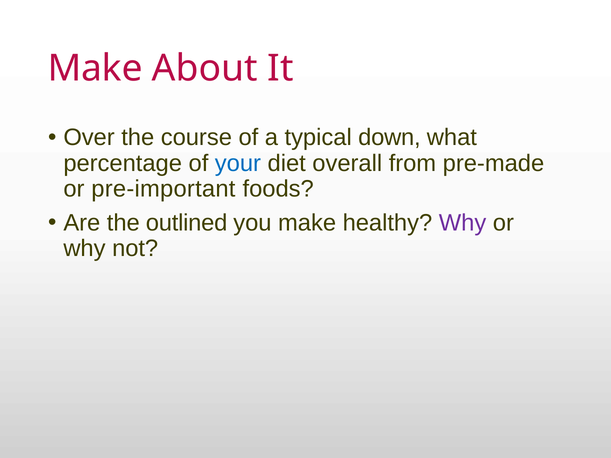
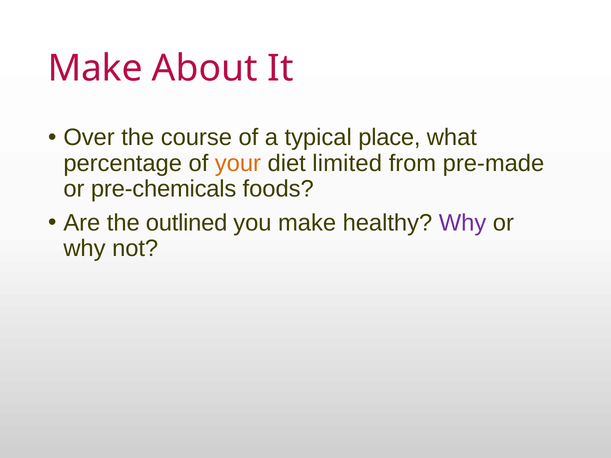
down: down -> place (389, 138)
your colour: blue -> orange (238, 163)
overall: overall -> limited (347, 163)
pre-important: pre-important -> pre-chemicals (164, 189)
